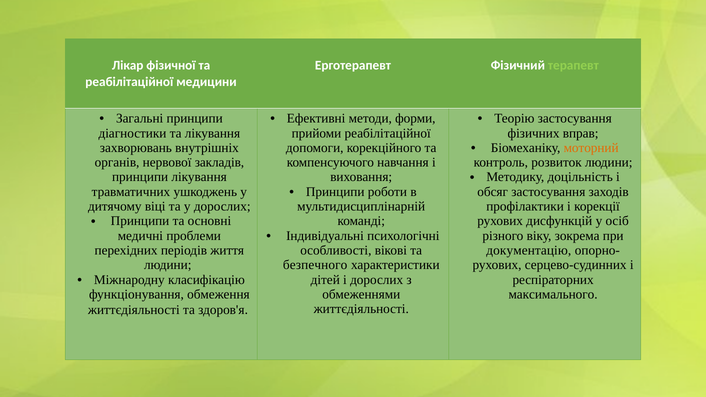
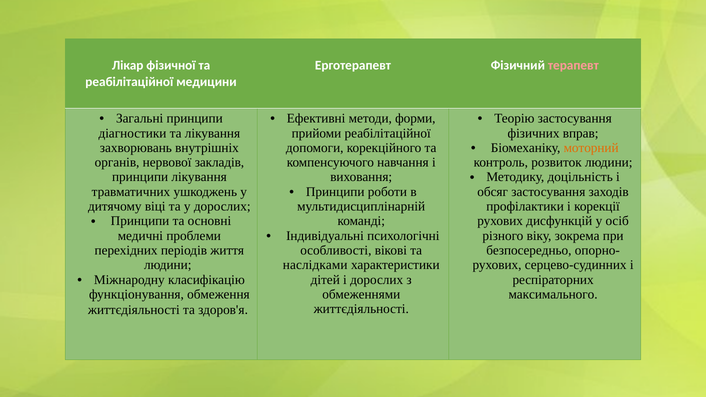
терапевт colour: light green -> pink (573, 66)
документацію: документацію -> безпосередньо (529, 250)
безпечного: безпечного -> наслідками (315, 265)
